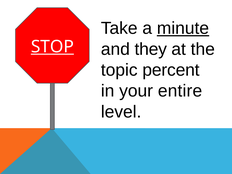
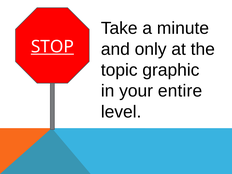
minute underline: present -> none (183, 28)
they: they -> only (151, 49)
percent: percent -> graphic (171, 70)
